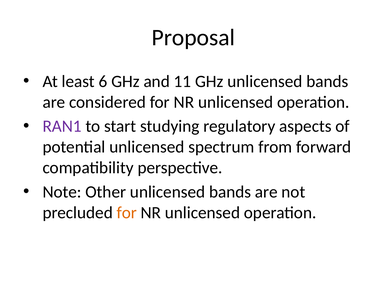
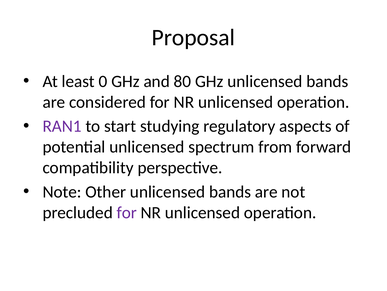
6: 6 -> 0 (103, 81)
11: 11 -> 80 (182, 81)
for colour: orange -> purple (127, 212)
